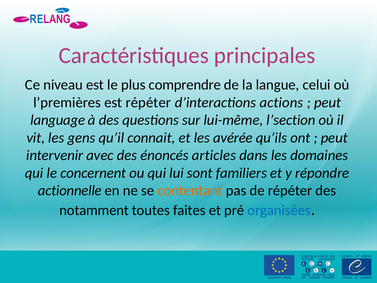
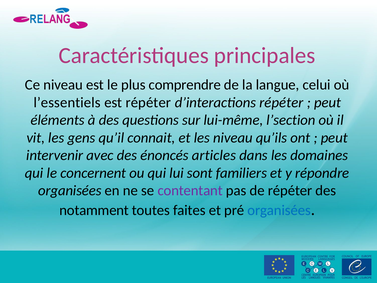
l’premières: l’premières -> l’essentiels (67, 102)
d’interactions actions: actions -> répéter (281, 102)
language: language -> éléments (58, 120)
les avérée: avérée -> niveau (233, 138)
actionnelle: actionnelle -> organisées (70, 190)
contentant colour: orange -> purple (190, 190)
